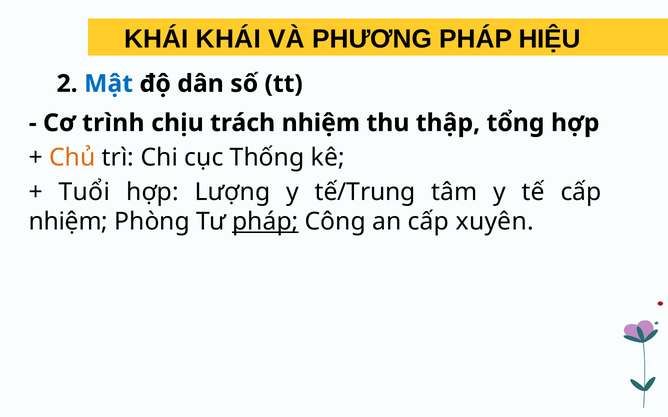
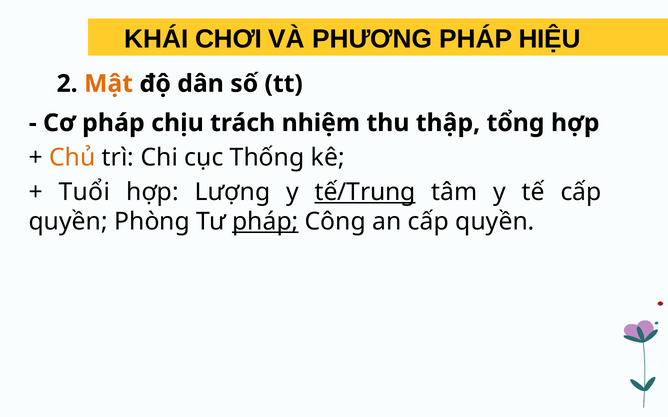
KHÁI KHÁI: KHÁI -> CHƠI (229, 39)
Mật colour: blue -> orange (109, 84)
Cơ trình: trình -> pháp (113, 123)
tế/Trung underline: none -> present (365, 192)
nhiệm: nhiệm -> quyền (68, 222)
an cấp xuyên: xuyên -> quyền (495, 222)
